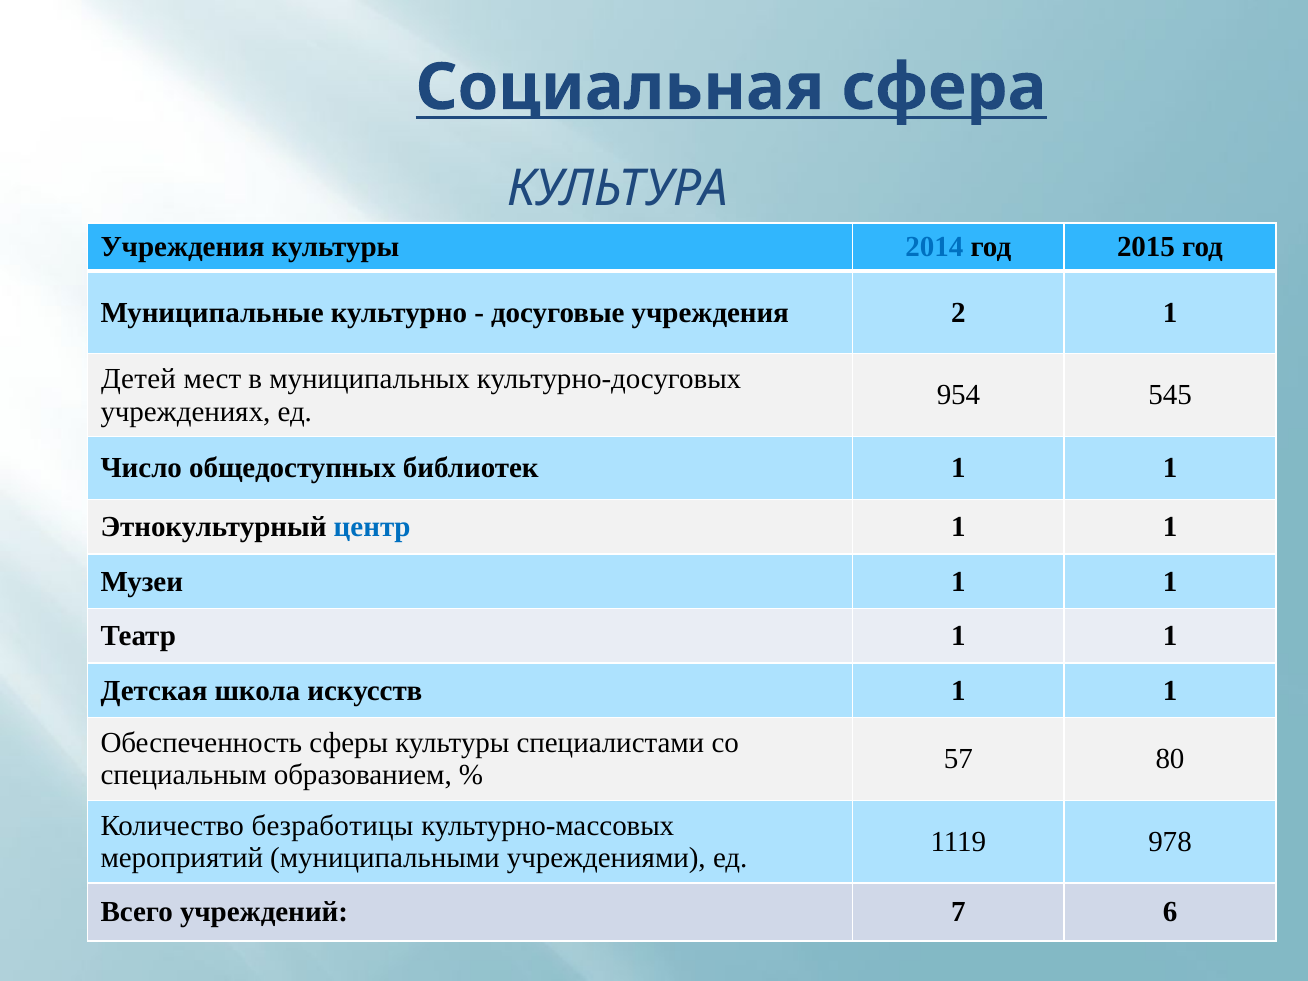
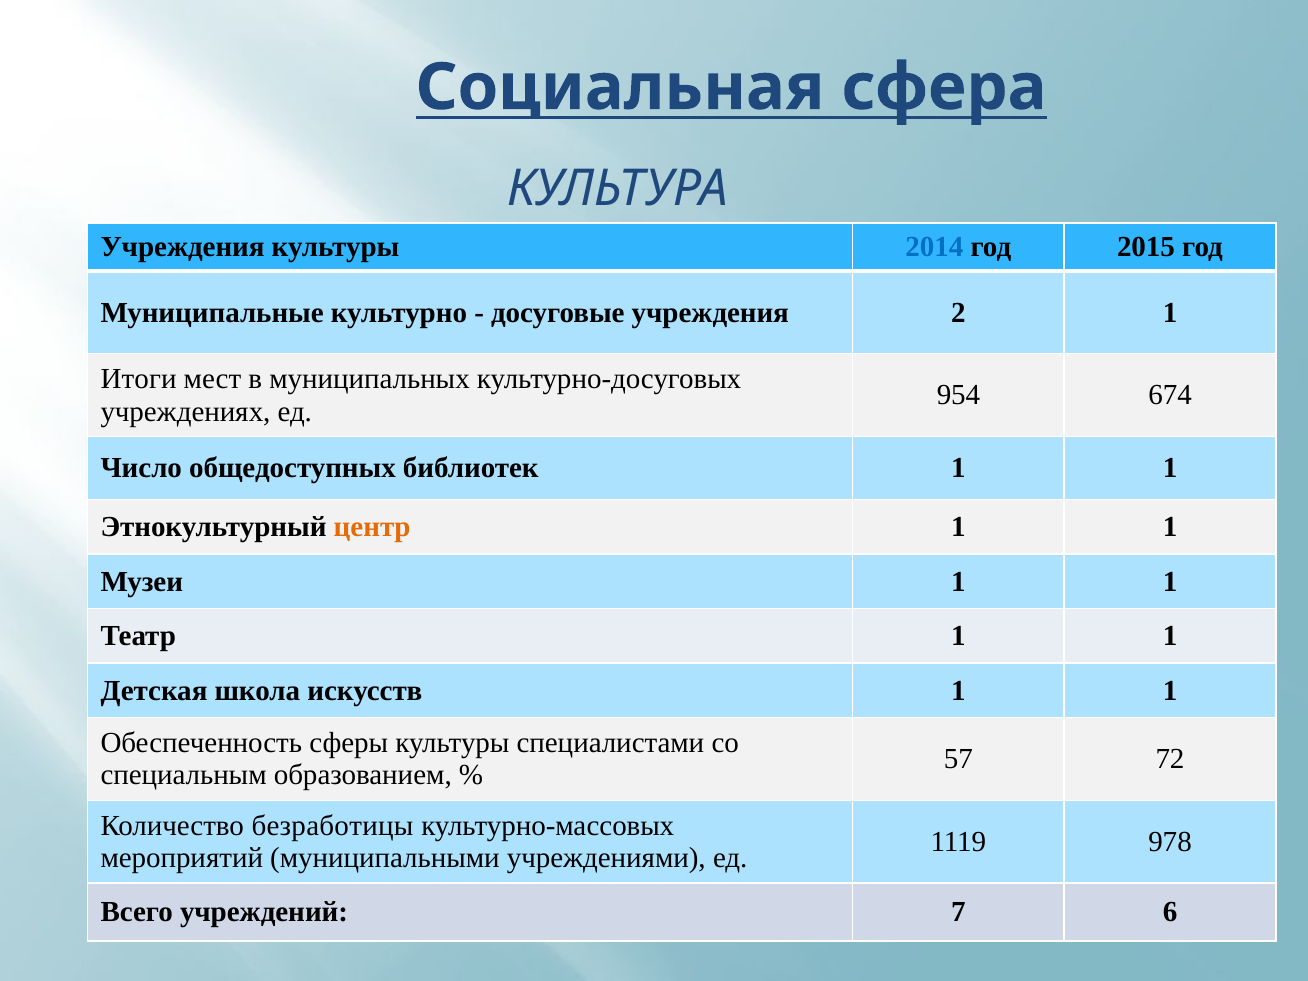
Детей: Детей -> Итоги (139, 379)
545: 545 -> 674 (1170, 395)
центр colour: blue -> orange (372, 527)
80: 80 -> 72 (1170, 759)
